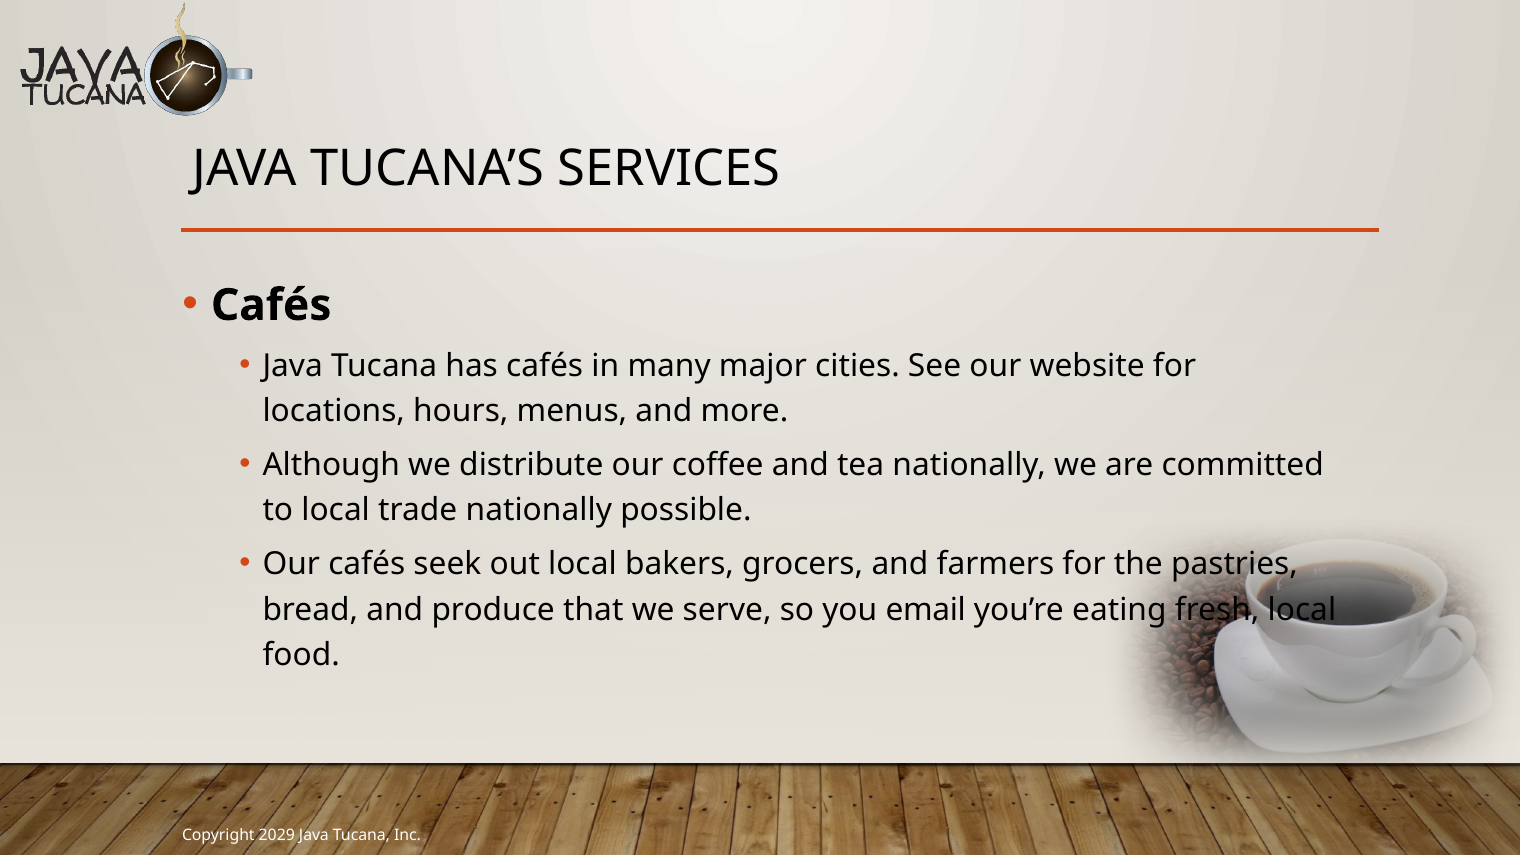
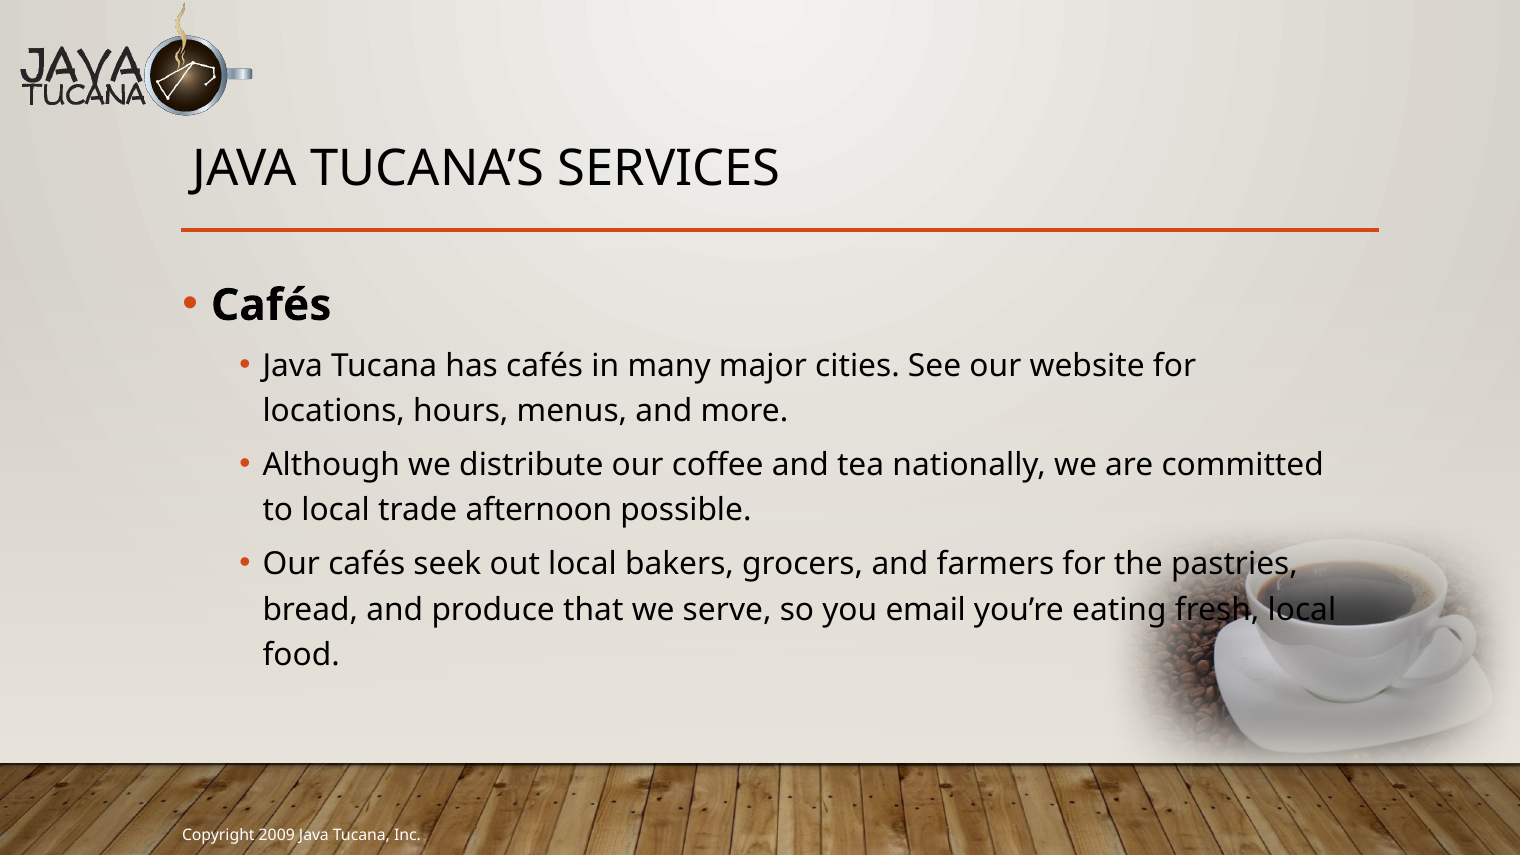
trade nationally: nationally -> afternoon (539, 510)
2029: 2029 -> 2009 (277, 835)
